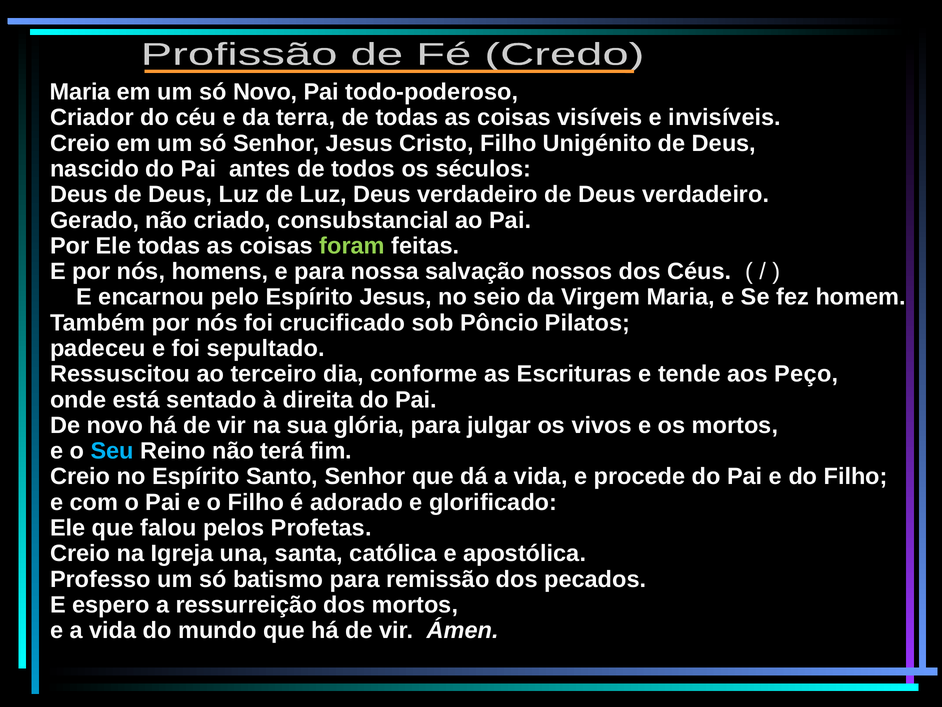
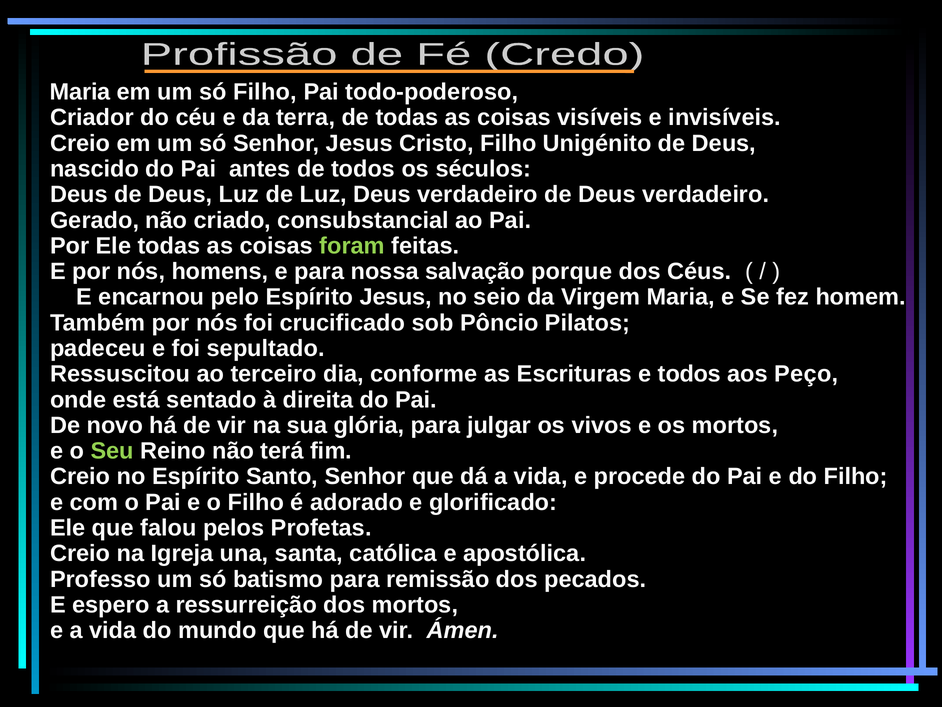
só Novo: Novo -> Filho (265, 92)
nossos: nossos -> porque (572, 271)
e tende: tende -> todos (689, 374)
Seu colour: light blue -> light green (112, 451)
